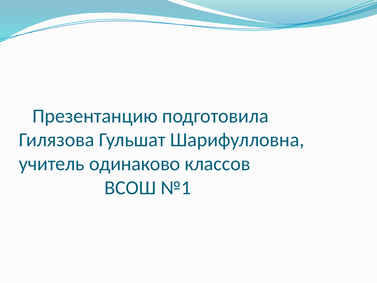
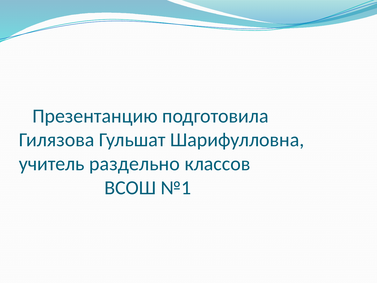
одинаково: одинаково -> раздельно (135, 164)
